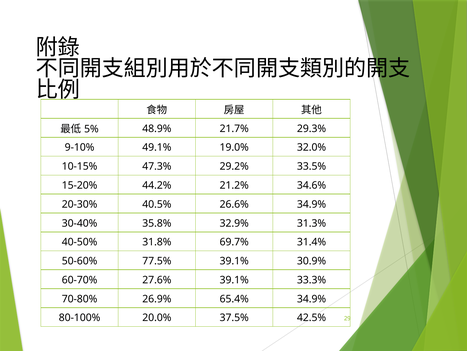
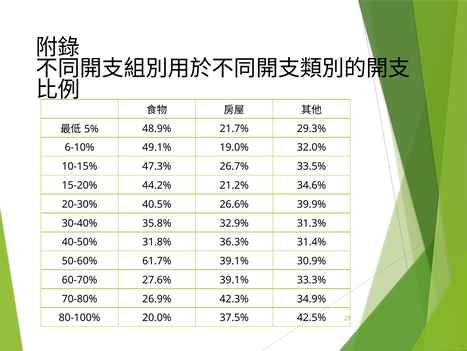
9-10%: 9-10% -> 6-10% (80, 147)
29.2%: 29.2% -> 26.7% (234, 166)
26.6% 34.9%: 34.9% -> 39.9% (312, 204)
69.7%: 69.7% -> 36.3% (234, 242)
77.5%: 77.5% -> 61.7% (157, 261)
65.4%: 65.4% -> 42.3% (234, 298)
